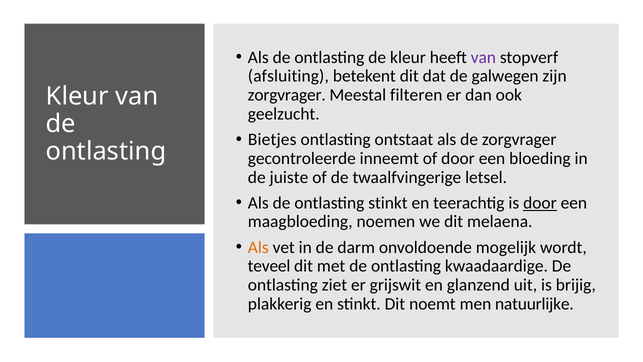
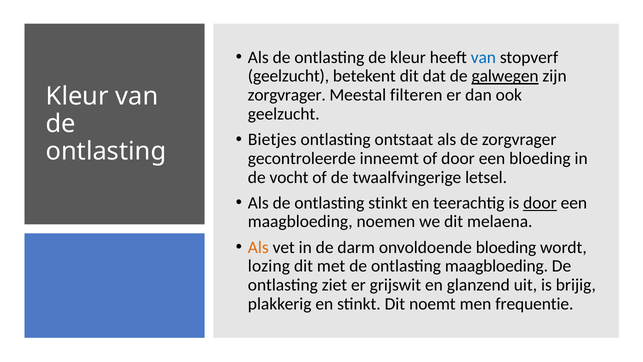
van colour: purple -> blue (483, 57)
afsluiting: afsluiting -> geelzucht (288, 76)
galwegen underline: none -> present (505, 76)
juiste: juiste -> vocht (289, 177)
onvoldoende mogelijk: mogelijk -> bloeding (506, 247)
teveel: teveel -> lozing (269, 266)
ontlasting kwaadaardige: kwaadaardige -> maagbloeding (496, 266)
natuurlijke: natuurlijke -> frequentie (534, 304)
